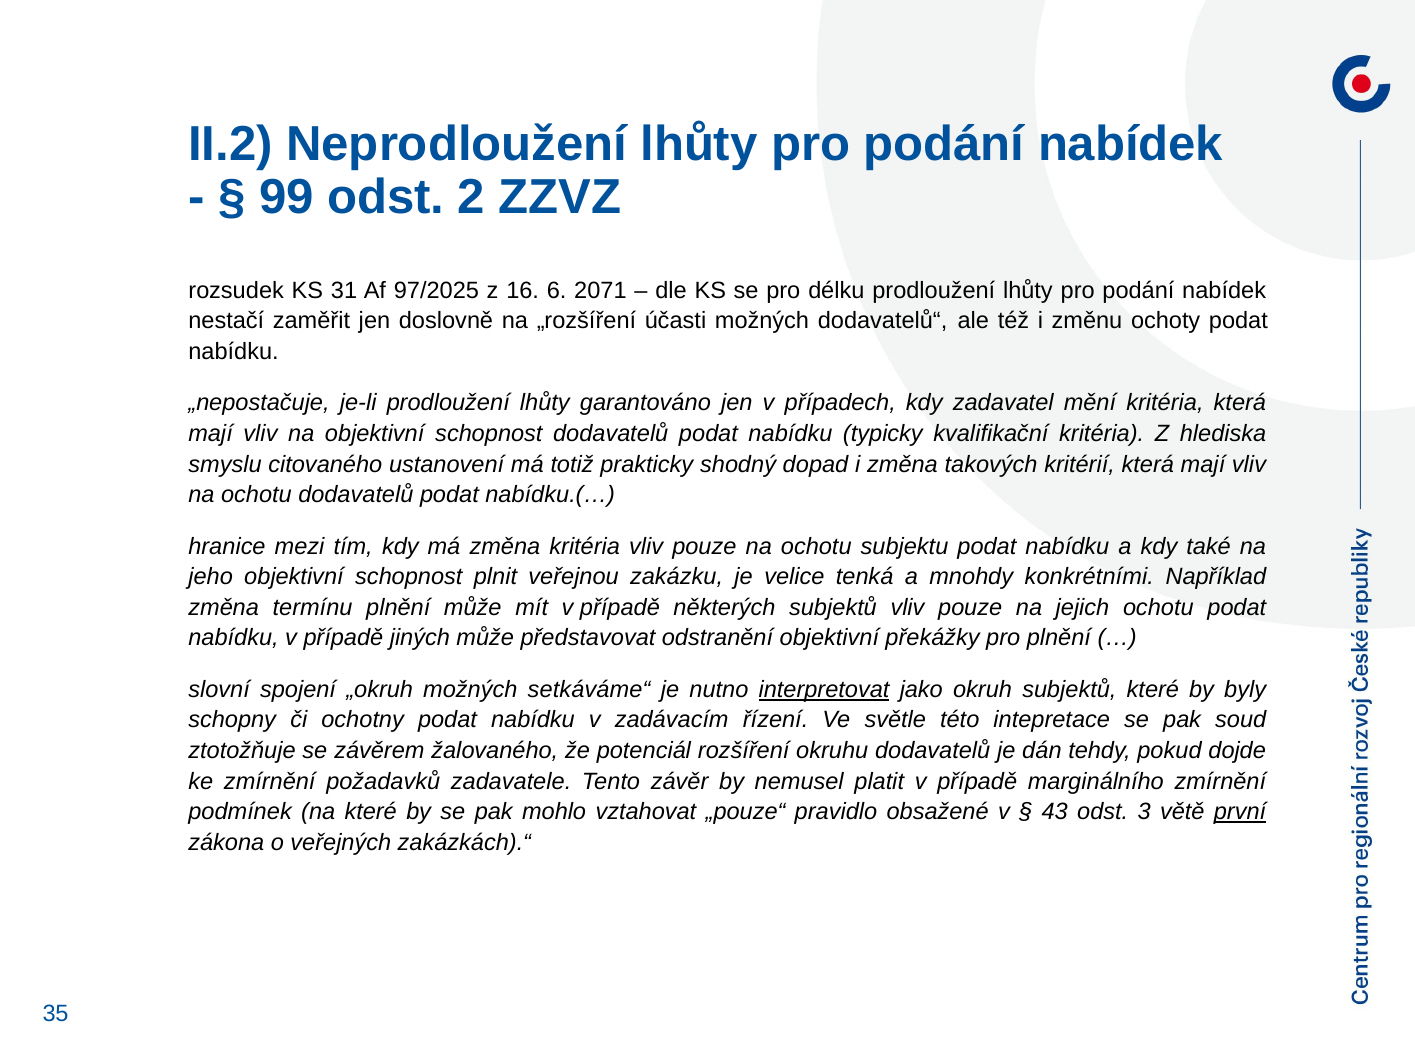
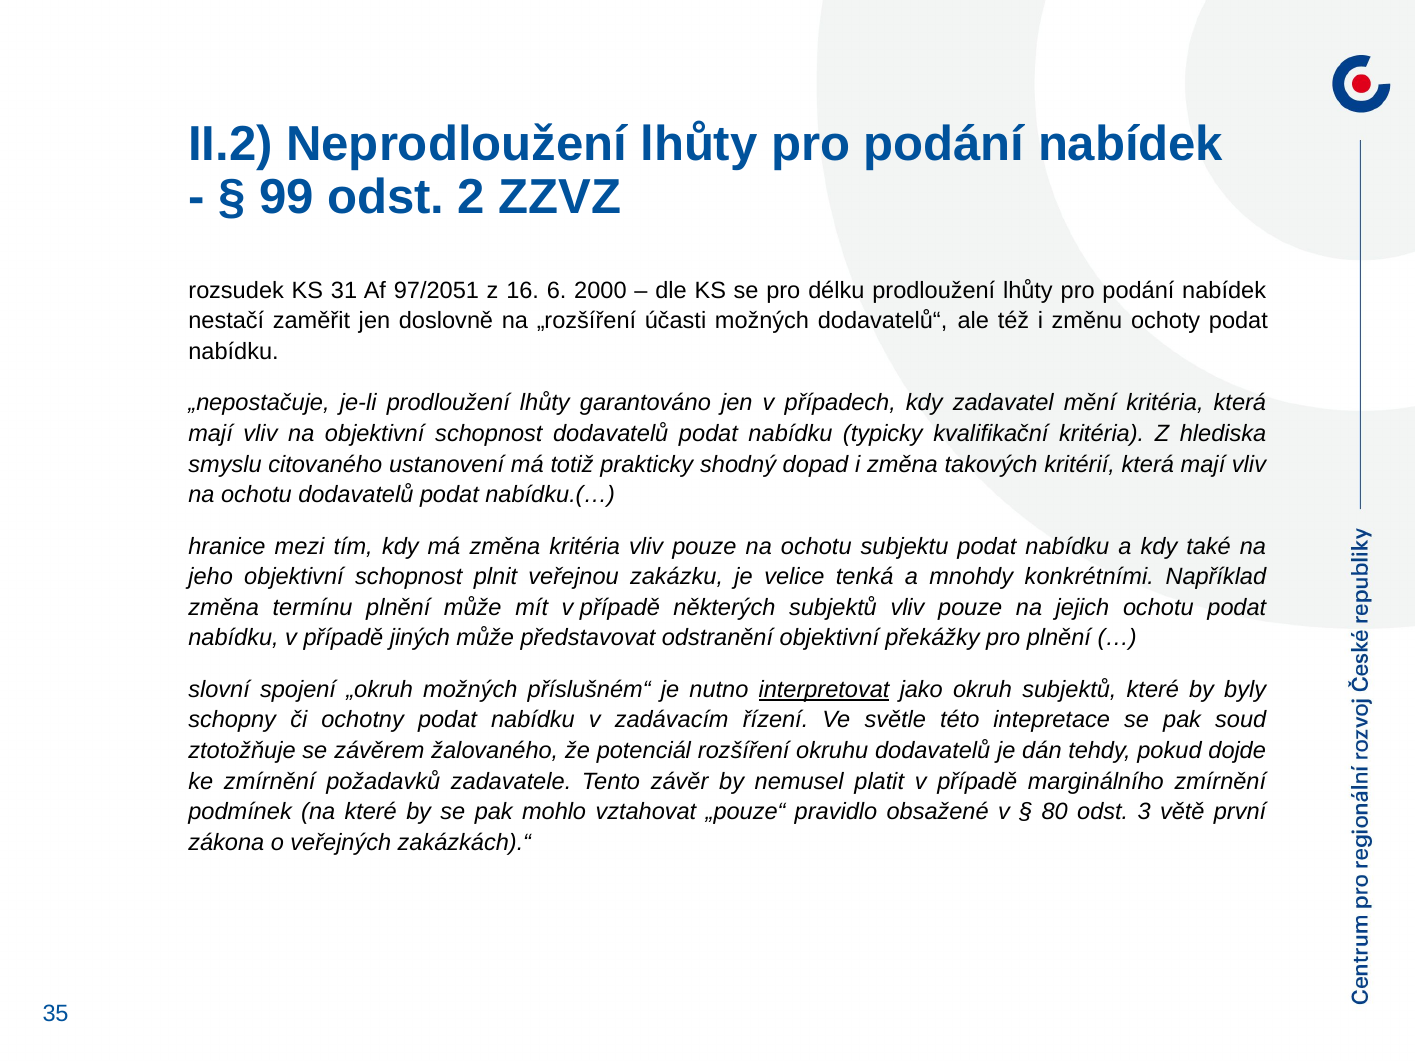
97/2025: 97/2025 -> 97/2051 (436, 291)
2071: 2071 -> 2000 (600, 291)
setkáváme“: setkáváme“ -> příslušném“ (589, 690)
43: 43 -> 80 (1055, 812)
první underline: present -> none (1240, 812)
